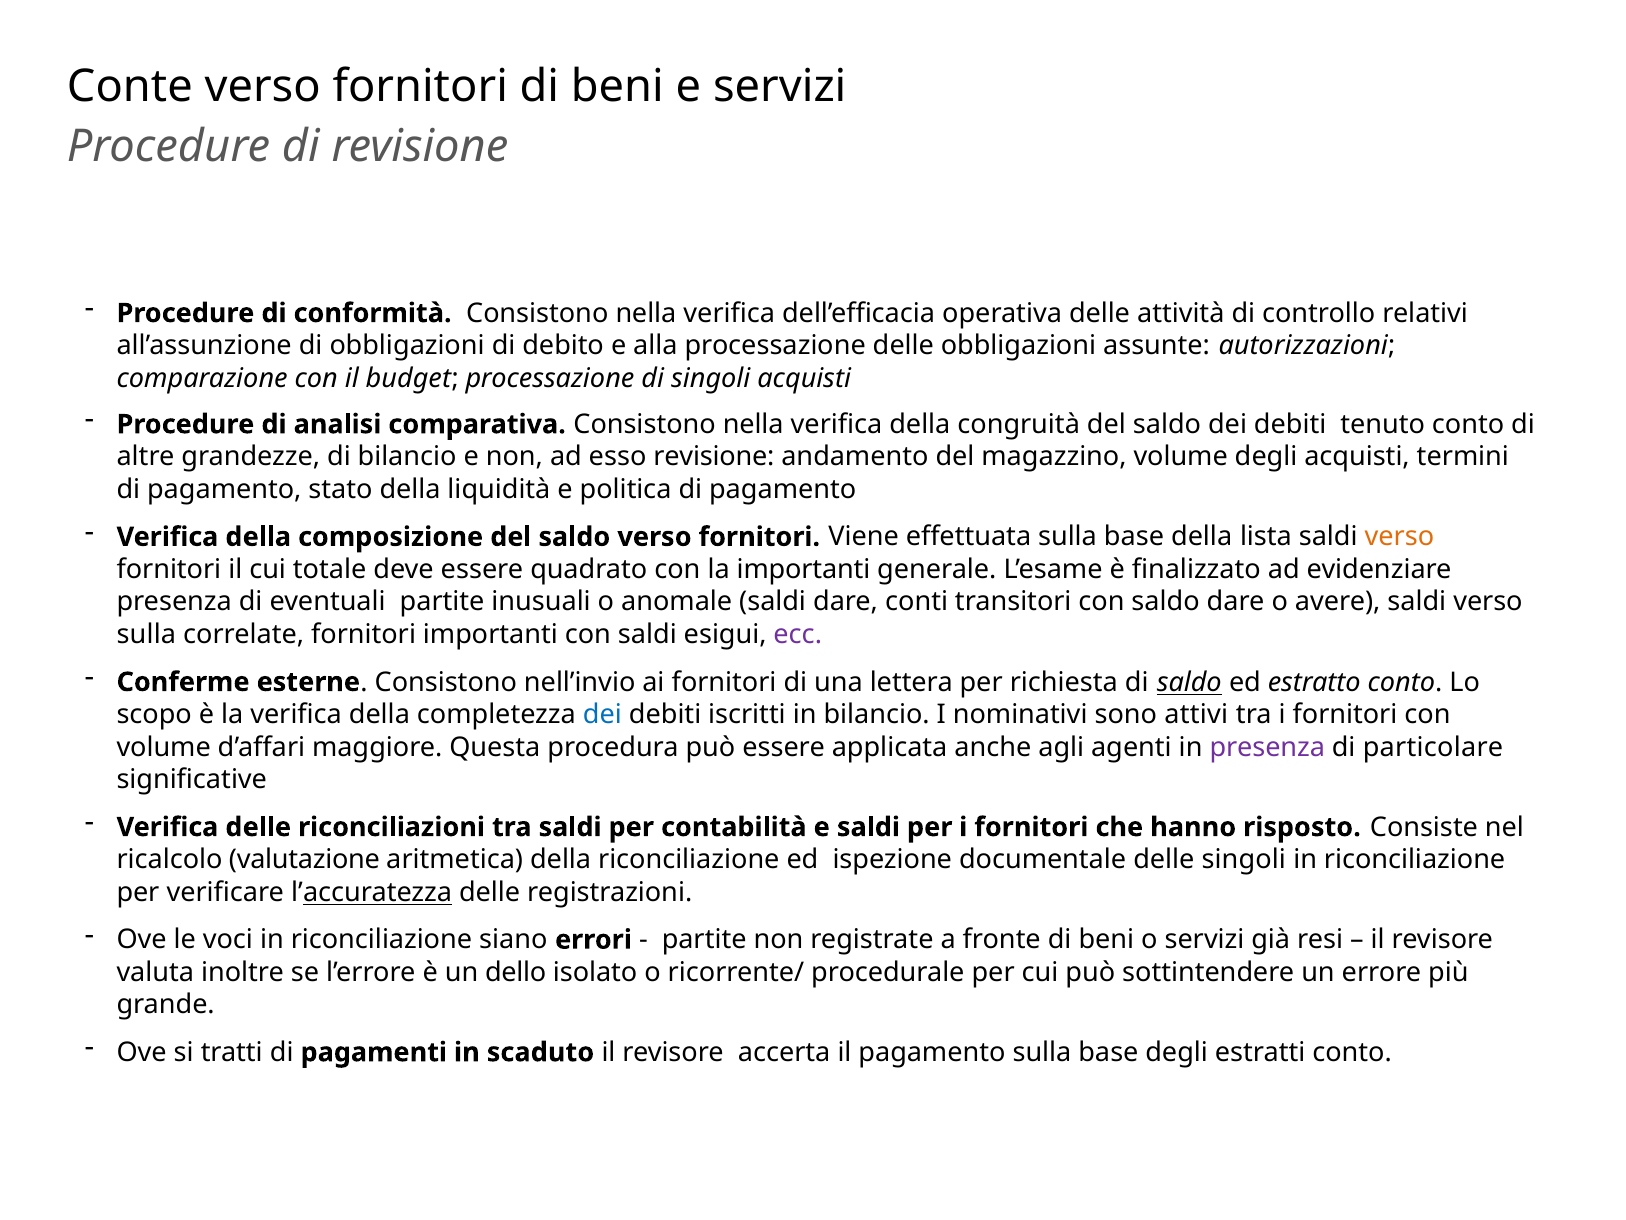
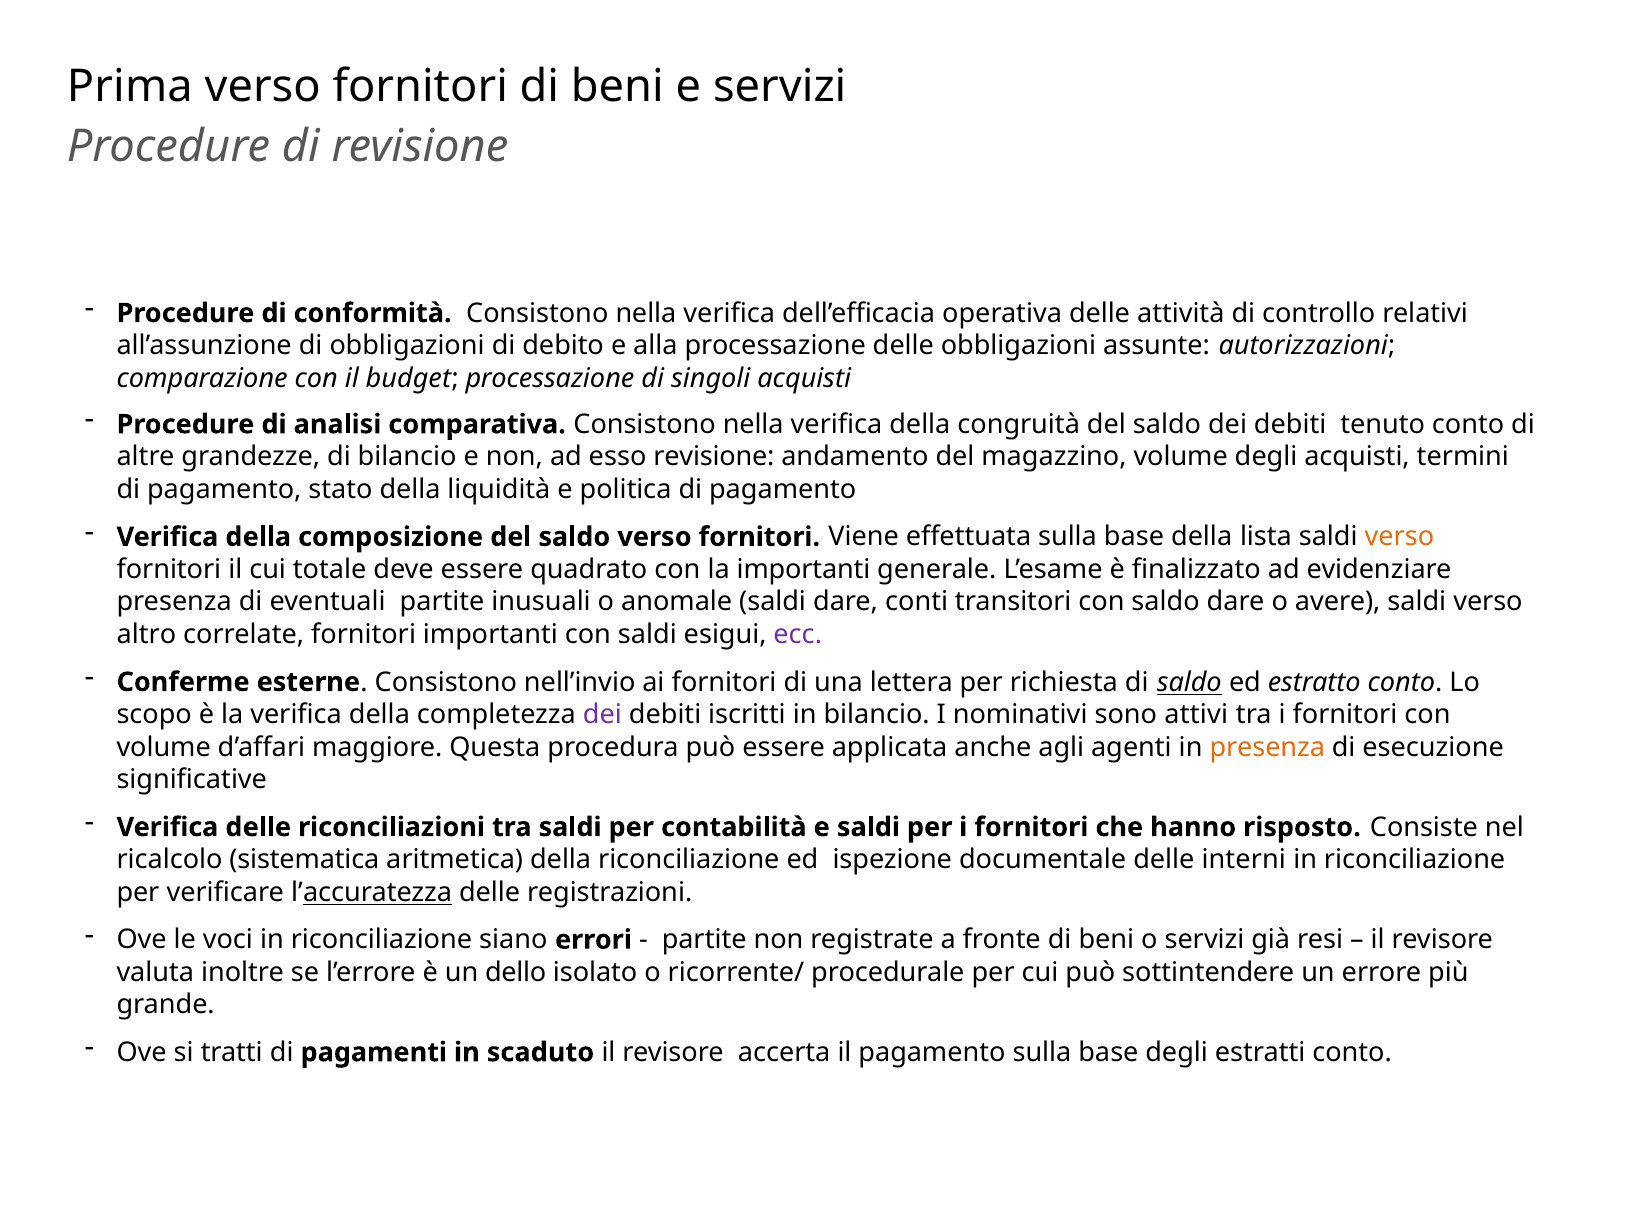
Conte: Conte -> Prima (130, 87)
sulla: sulla -> altro (146, 634)
dei colour: blue -> purple (602, 714)
presenza colour: purple -> orange (1267, 747)
particolare: particolare -> esecuzione (1433, 747)
valutazione: valutazione -> sistematica (304, 859)
delle singoli: singoli -> interni (1244, 859)
